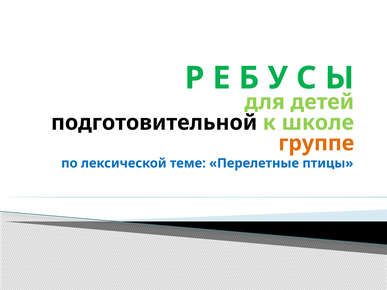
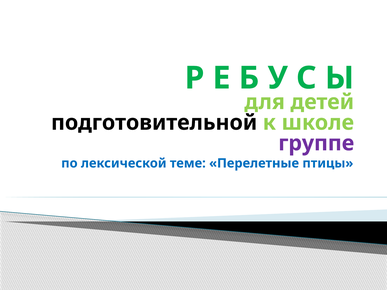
группе colour: orange -> purple (316, 143)
